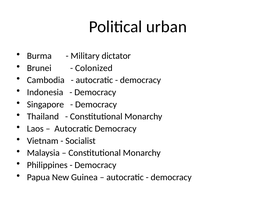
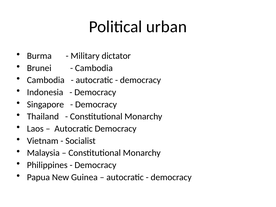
Colonized: Colonized -> Cambodia (94, 68)
